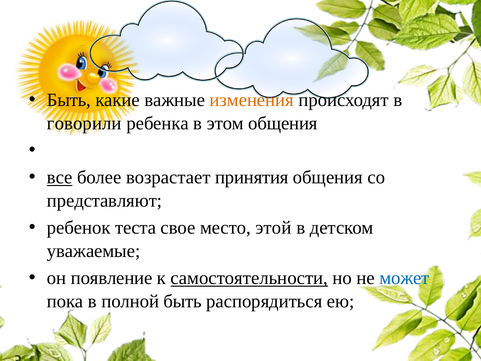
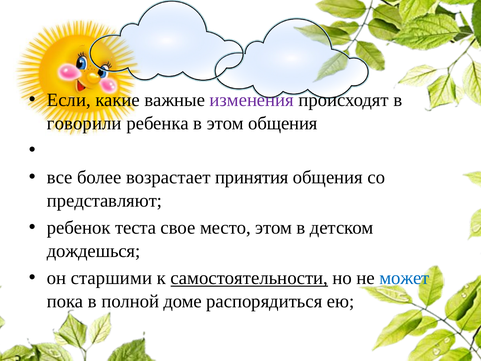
Быть: Быть -> Если (69, 100)
изменения colour: orange -> purple (252, 100)
все underline: present -> none (60, 177)
место этой: этой -> этом (274, 228)
уважаемые: уважаемые -> дождешься (94, 251)
появление: появление -> старшими (111, 278)
полной быть: быть -> доме (183, 301)
